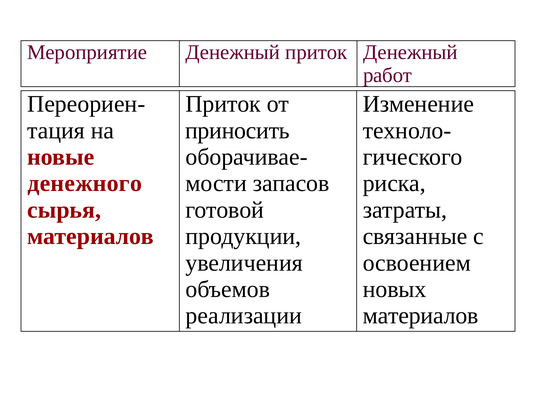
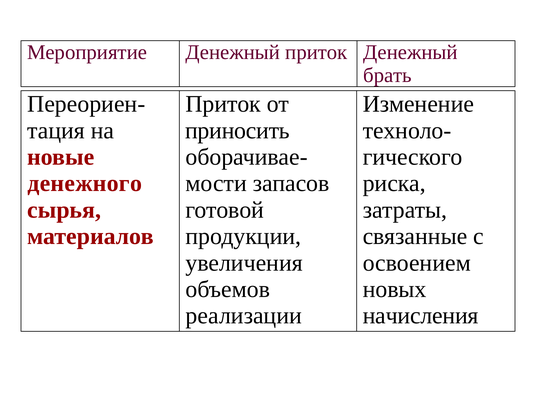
работ: работ -> брать (387, 75)
материалов: материалов -> начисления (421, 316)
